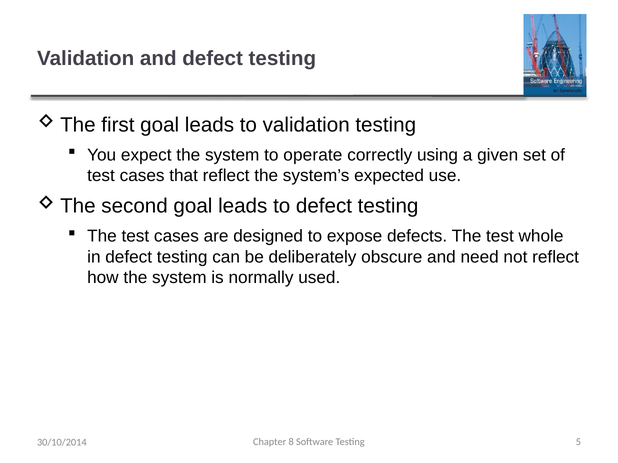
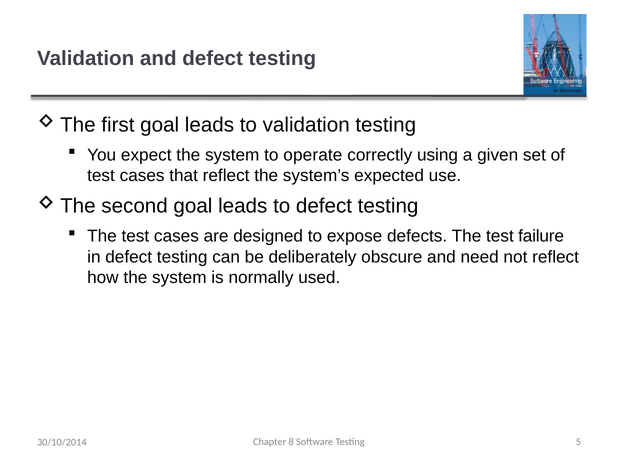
whole: whole -> failure (541, 237)
